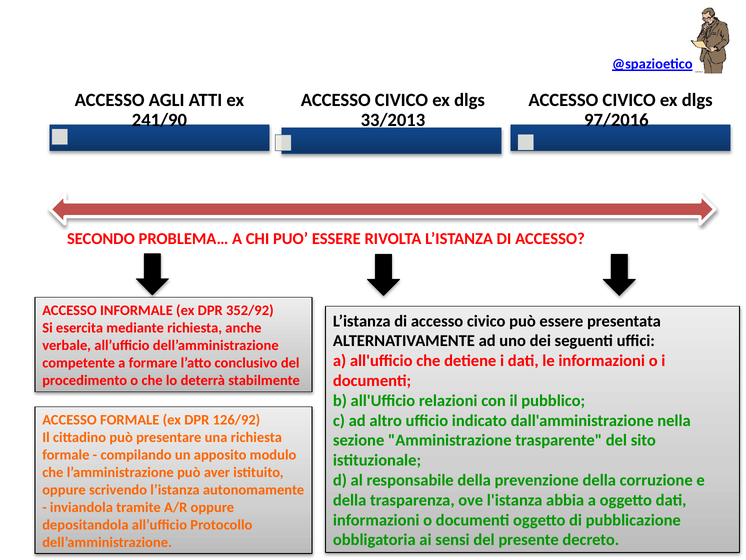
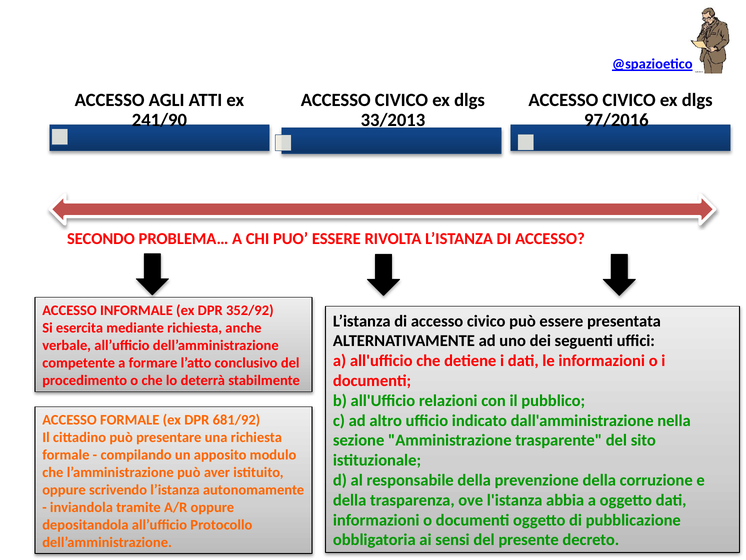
126/92: 126/92 -> 681/92 (236, 420)
